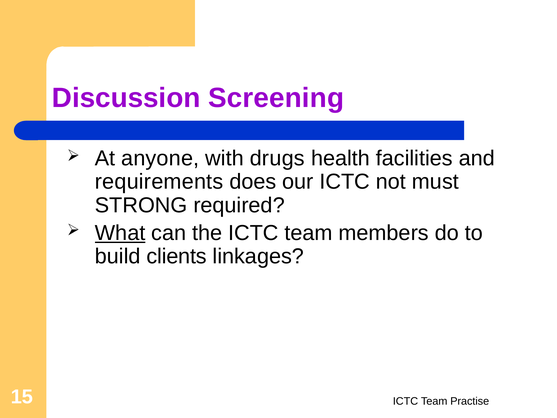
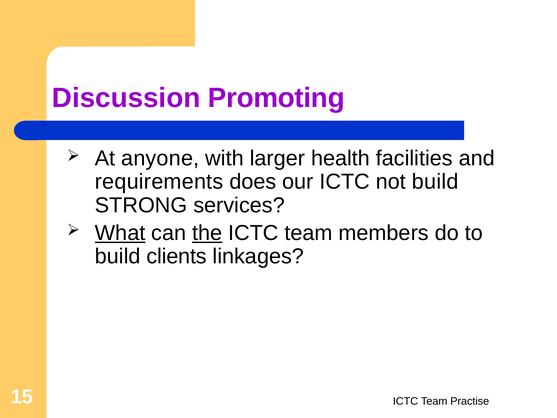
Screening: Screening -> Promoting (276, 98)
drugs: drugs -> larger (277, 158)
not must: must -> build (435, 182)
required: required -> services (239, 205)
the underline: none -> present (207, 233)
